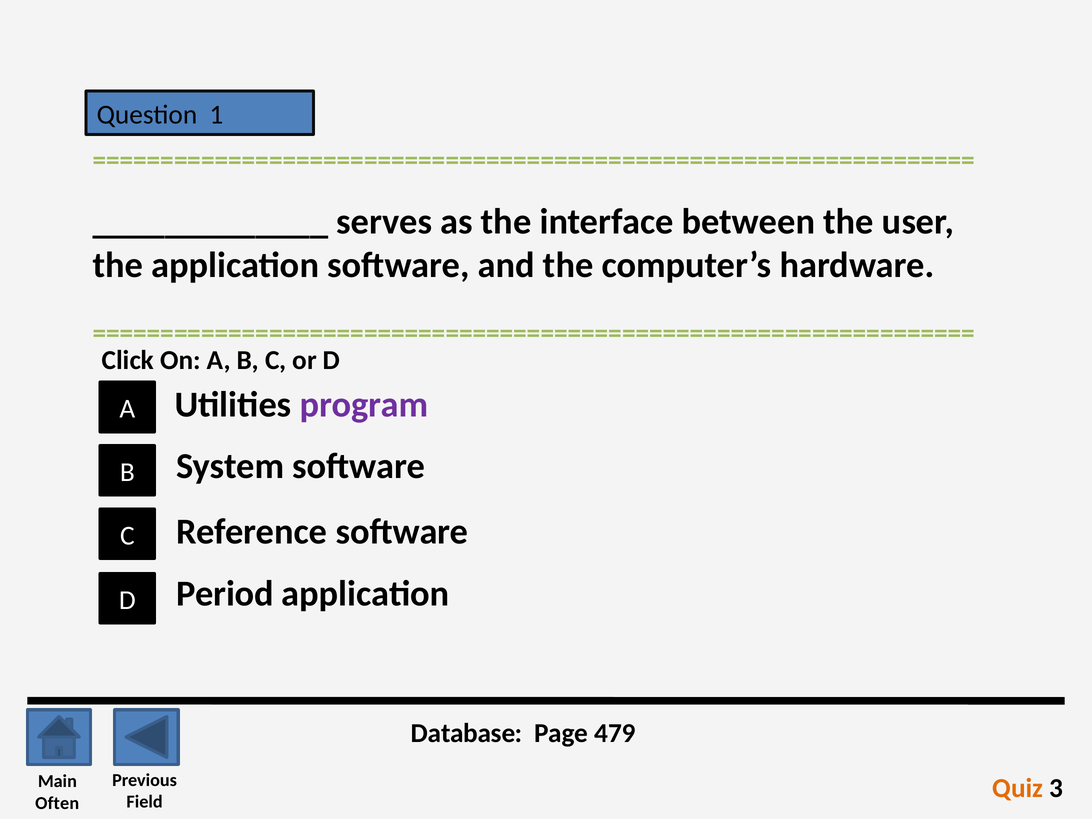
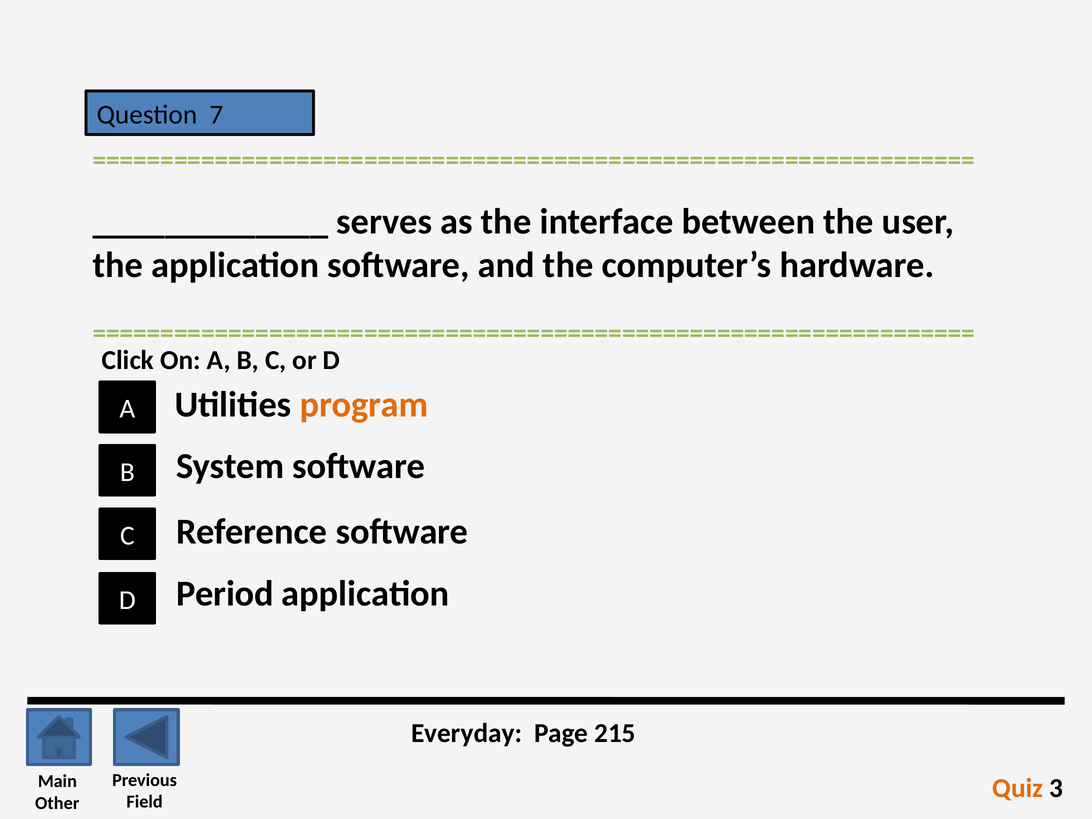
1: 1 -> 7 (216, 115)
program colour: purple -> orange (364, 405)
Database: Database -> Everyday (467, 733)
479: 479 -> 215 (615, 733)
Often: Often -> Other (57, 803)
